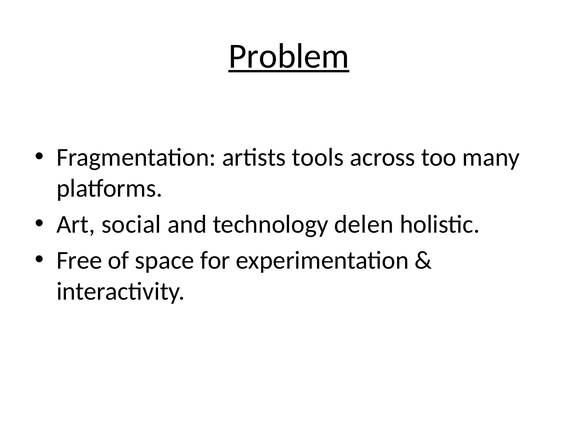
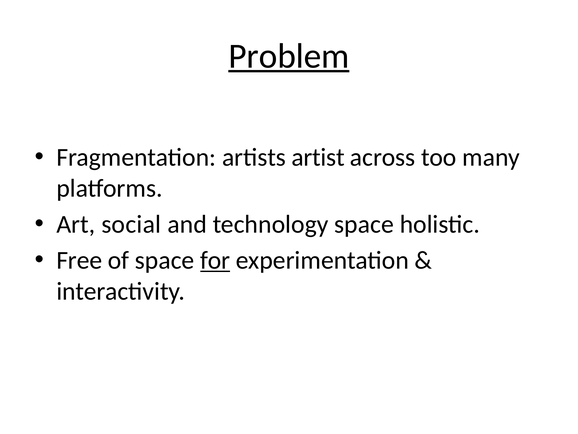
tools: tools -> artist (318, 157)
technology delen: delen -> space (364, 224)
for underline: none -> present (215, 260)
